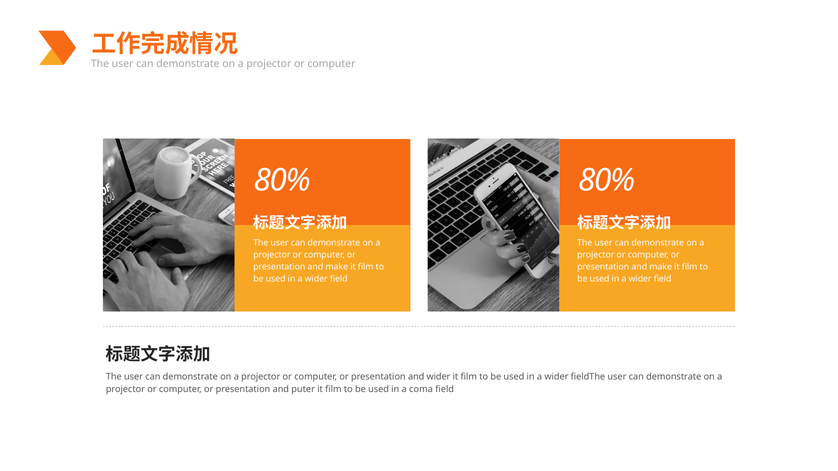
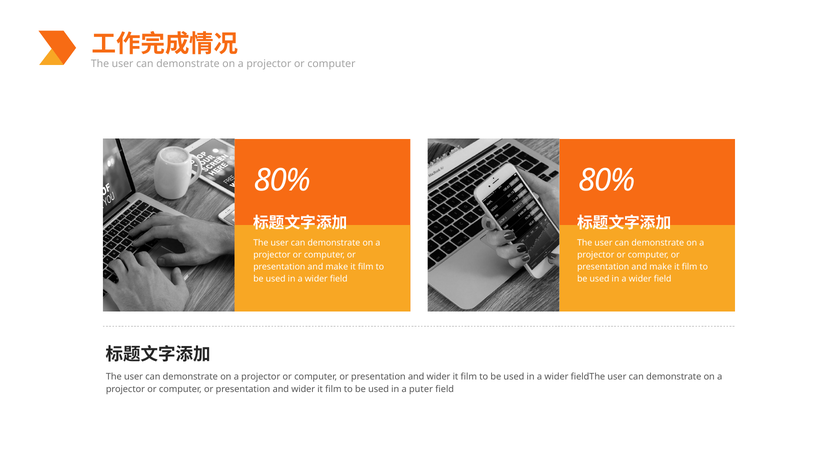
puter: puter -> wider (303, 389)
coma: coma -> puter (421, 389)
